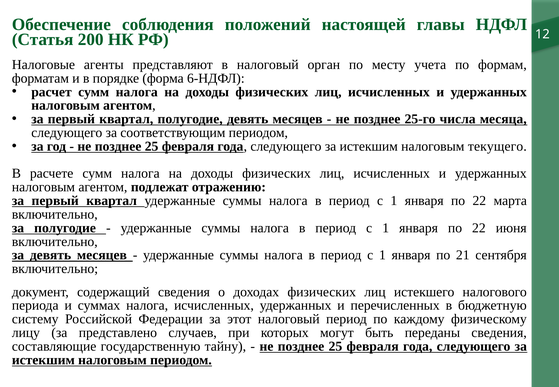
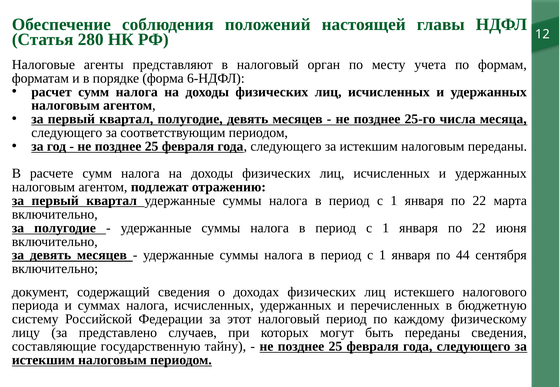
200: 200 -> 280 (91, 40)
налоговым текущего: текущего -> переданы (497, 146)
21: 21 -> 44 (463, 255)
